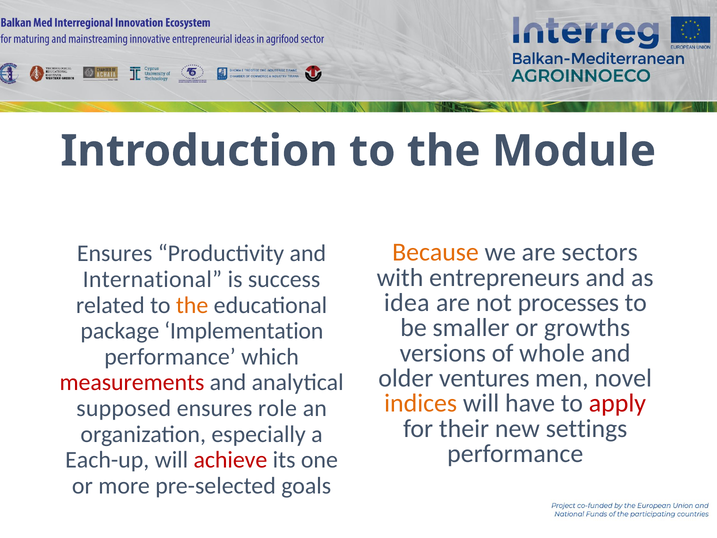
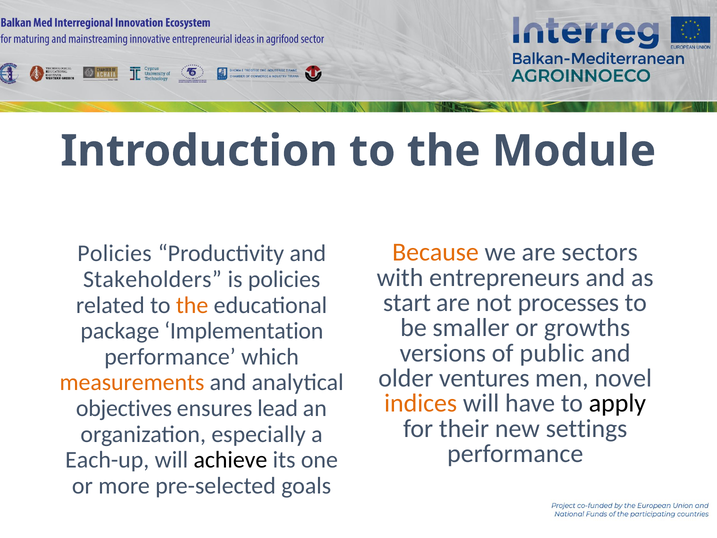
Ensures: Ensures -> Policies (115, 253)
International: International -> Stakeholders (152, 279)
is success: success -> policies (284, 279)
idea: idea -> start (407, 303)
whole: whole -> public (552, 353)
measurements colour: red -> orange (132, 382)
apply colour: red -> black (617, 403)
supposed: supposed -> objectives (124, 408)
role: role -> lead (278, 408)
achieve colour: red -> black (230, 460)
